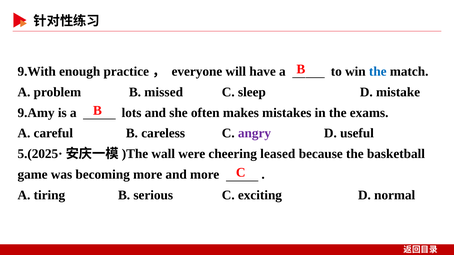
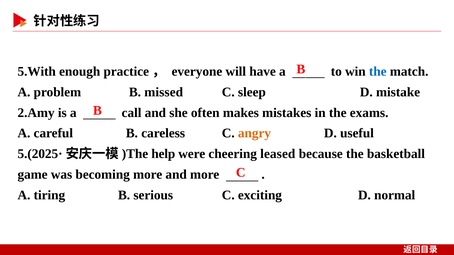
9.With: 9.With -> 5.With (37, 72)
9.Amy: 9.Amy -> 2.Amy (36, 113)
lots: lots -> call (132, 113)
angry colour: purple -> orange (254, 133)
wall: wall -> help (163, 154)
